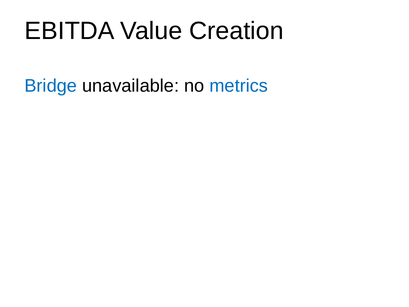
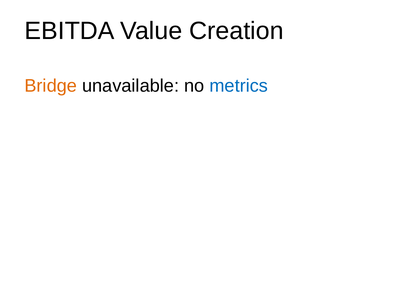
Bridge colour: blue -> orange (51, 86)
